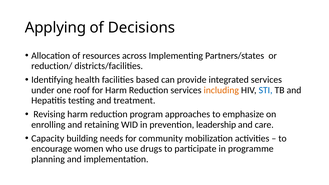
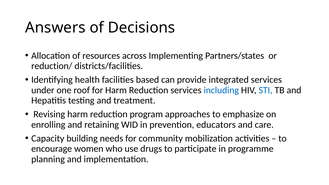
Applying: Applying -> Answers (55, 28)
including colour: orange -> blue (221, 90)
leadership: leadership -> educators (216, 125)
